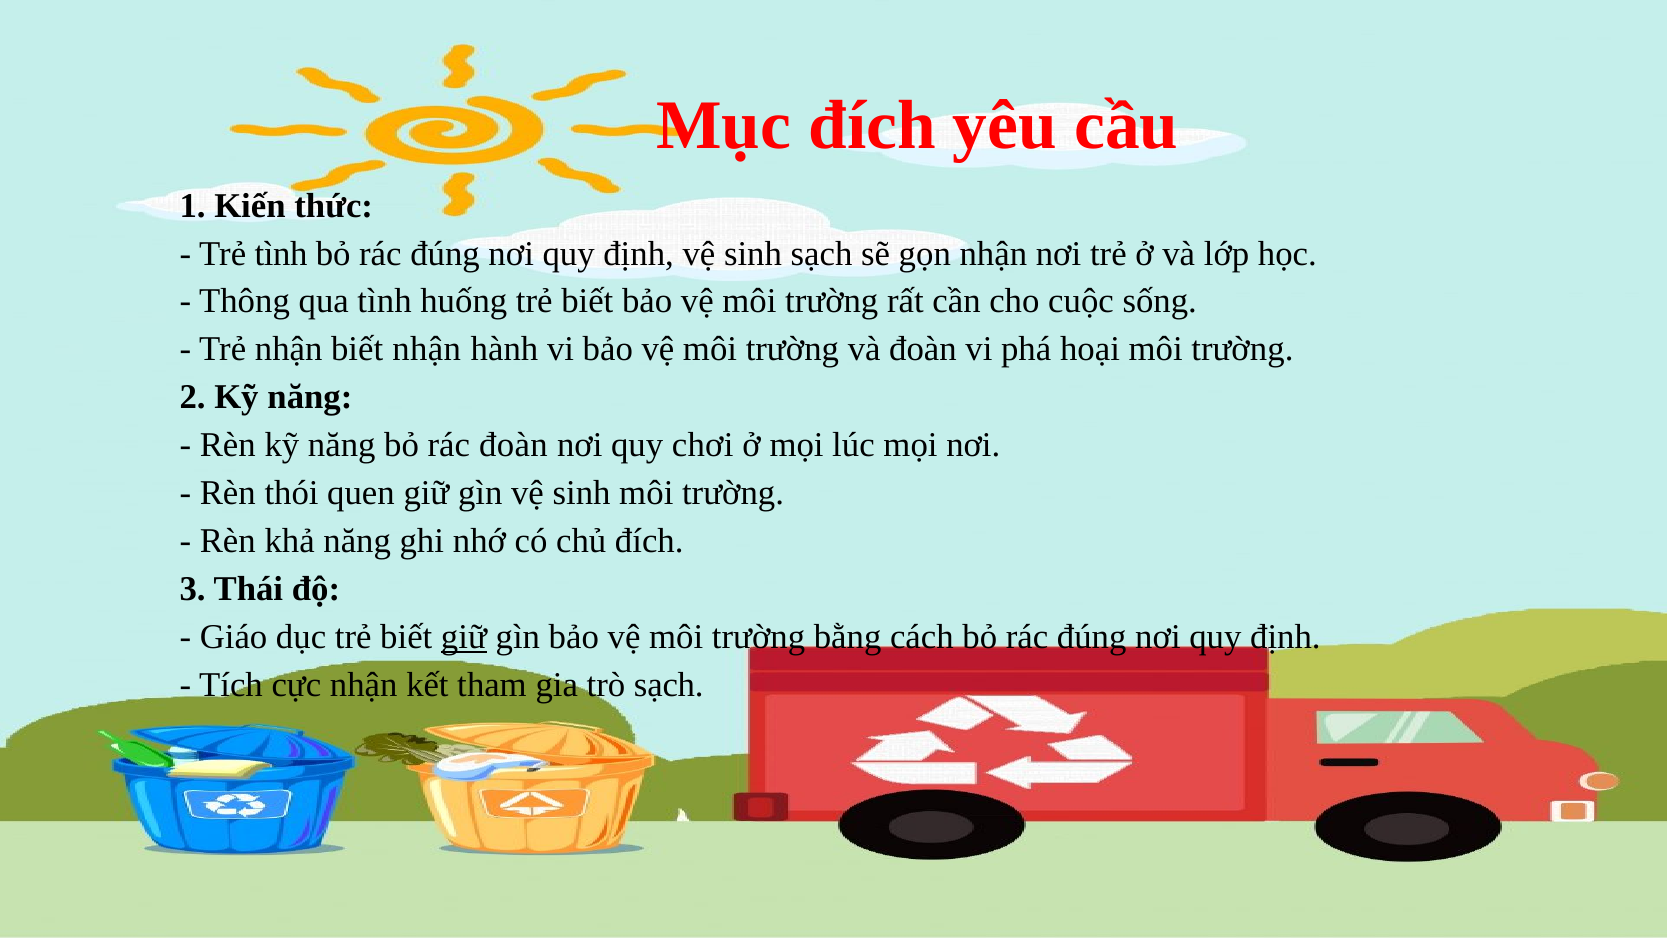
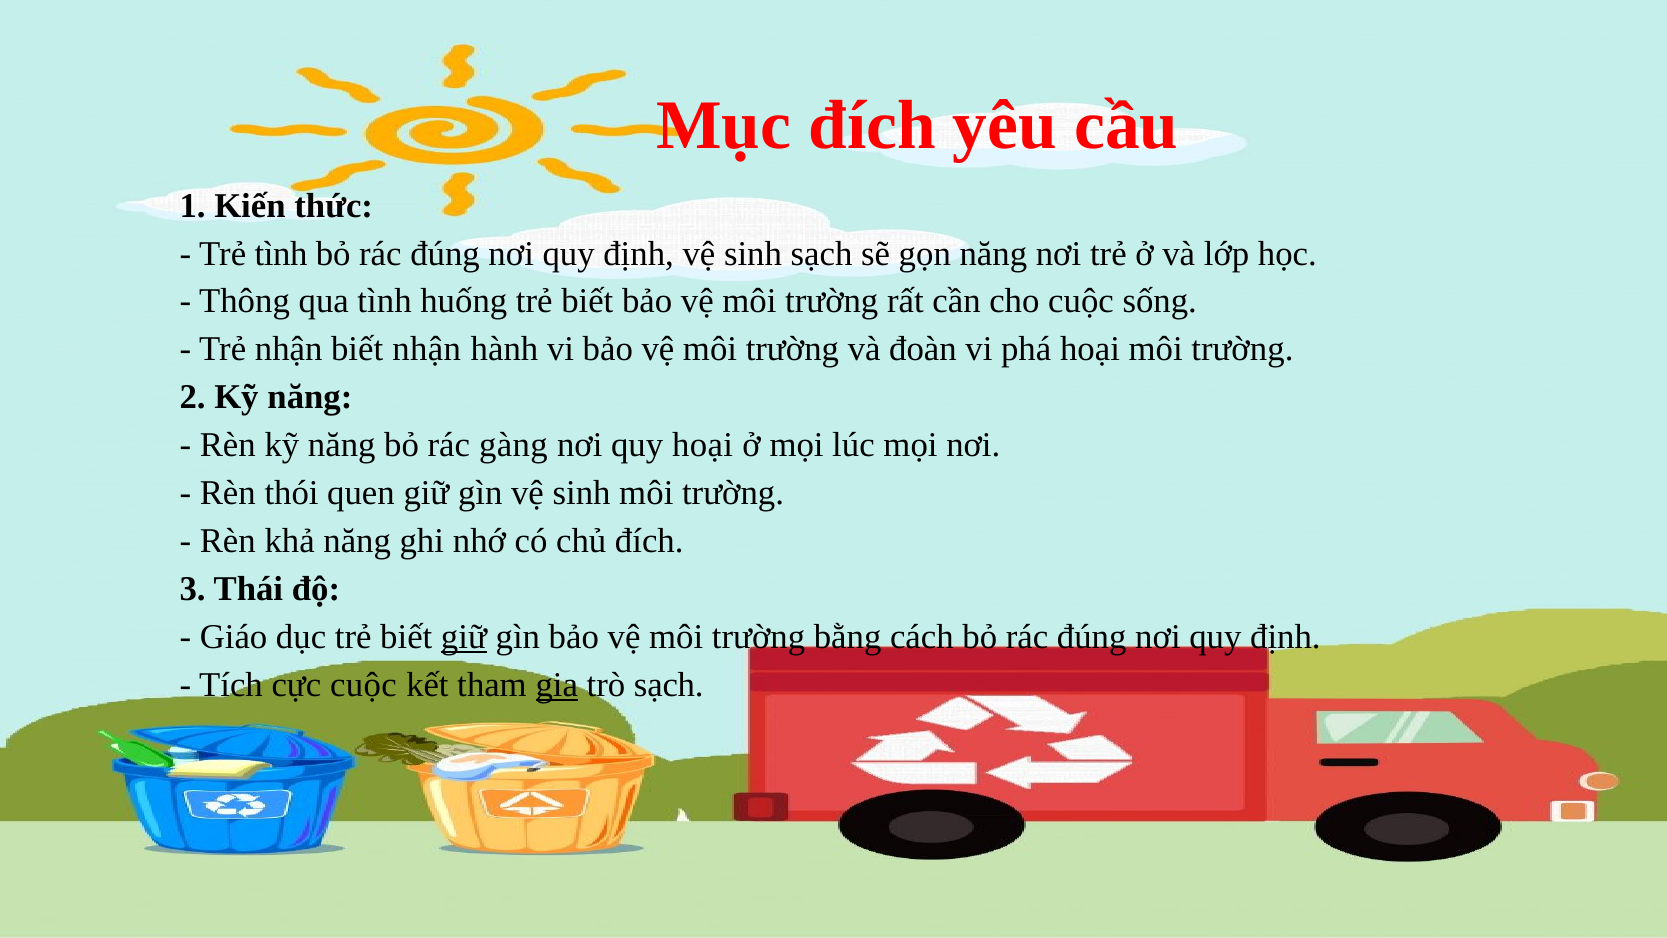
gọn nhận: nhận -> năng (993, 253)
rác đoàn: đoàn -> gàng (513, 445)
quy chơi: chơi -> hoại (703, 445)
cực nhận: nhận -> cuộc (363, 685)
gia underline: none -> present (557, 685)
